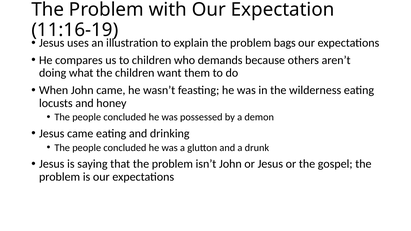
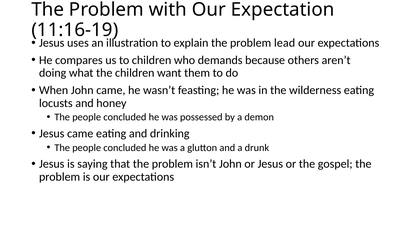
bags: bags -> lead (285, 43)
